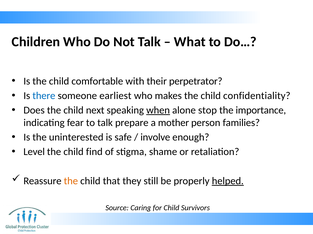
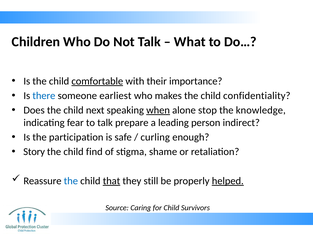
comfortable underline: none -> present (97, 81)
perpetrator: perpetrator -> importance (196, 81)
importance: importance -> knowledge (261, 111)
mother: mother -> leading (173, 123)
families: families -> indirect (241, 123)
uninterested: uninterested -> participation (76, 138)
involve: involve -> curling (155, 138)
Level: Level -> Story (34, 152)
the colour: orange -> blue (71, 181)
that underline: none -> present (112, 181)
